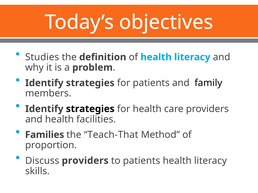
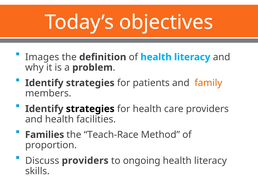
Studies: Studies -> Images (42, 57)
family colour: black -> orange (208, 83)
Teach-That: Teach-That -> Teach-Race (111, 135)
to patients: patients -> ongoing (142, 161)
